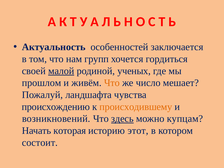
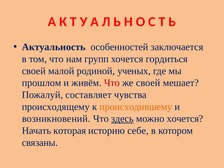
малой underline: present -> none (61, 71)
Что colour: orange -> red (112, 83)
же число: число -> своей (148, 83)
ландшафта: ландшафта -> составляет (88, 95)
происхождению: происхождению -> происходящему (56, 107)
можно купцам: купцам -> хочется (185, 119)
этот: этот -> себе (138, 131)
состоит: состоит -> связаны (40, 143)
